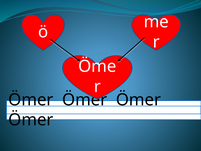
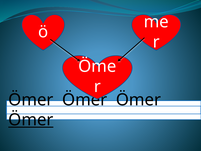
Ömer underline: none -> present (31, 120)
